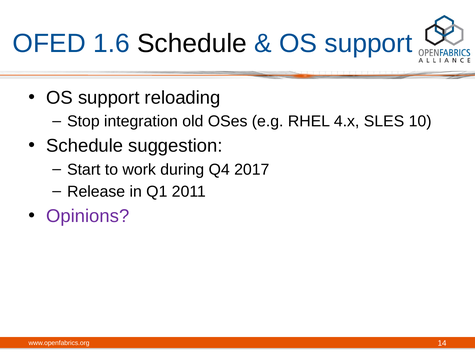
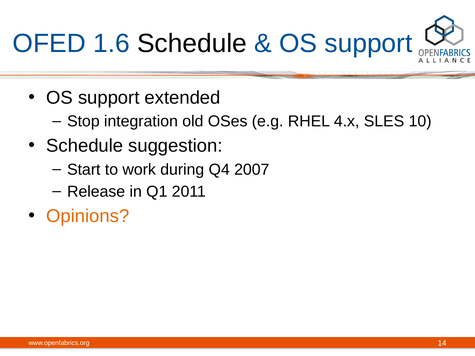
reloading: reloading -> extended (183, 98)
2017: 2017 -> 2007 (252, 170)
Opinions colour: purple -> orange (88, 216)
